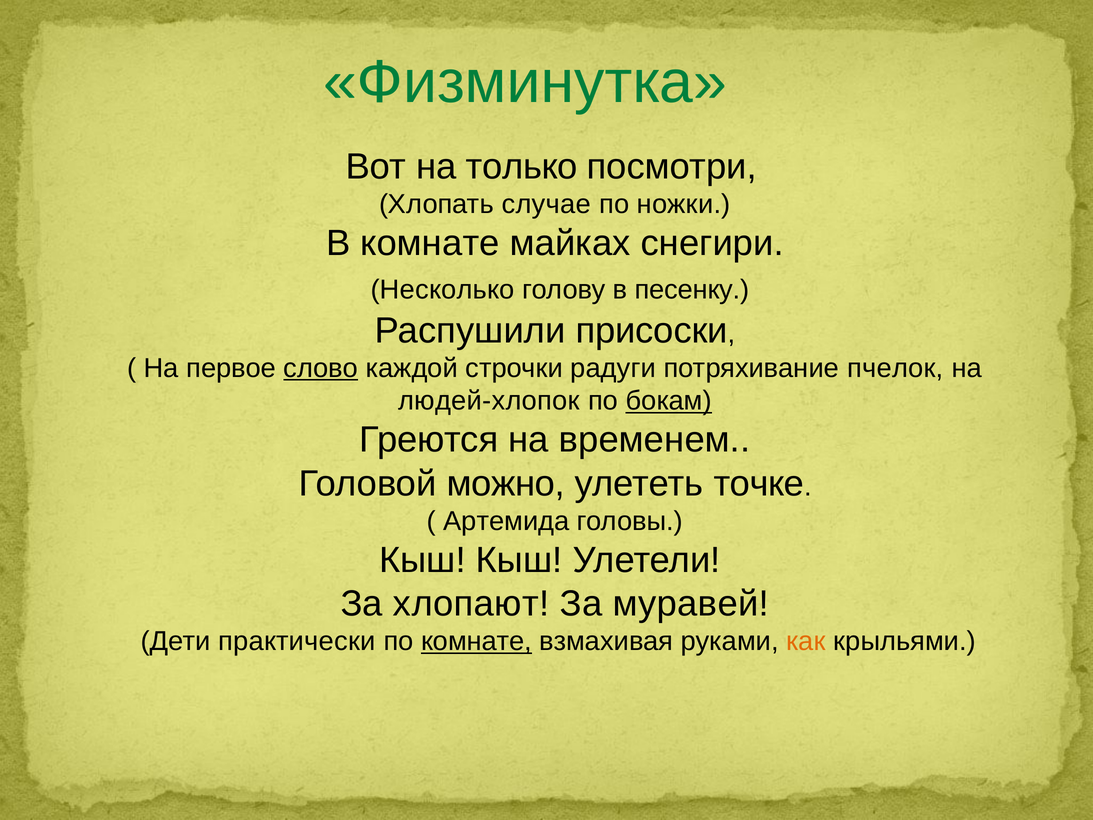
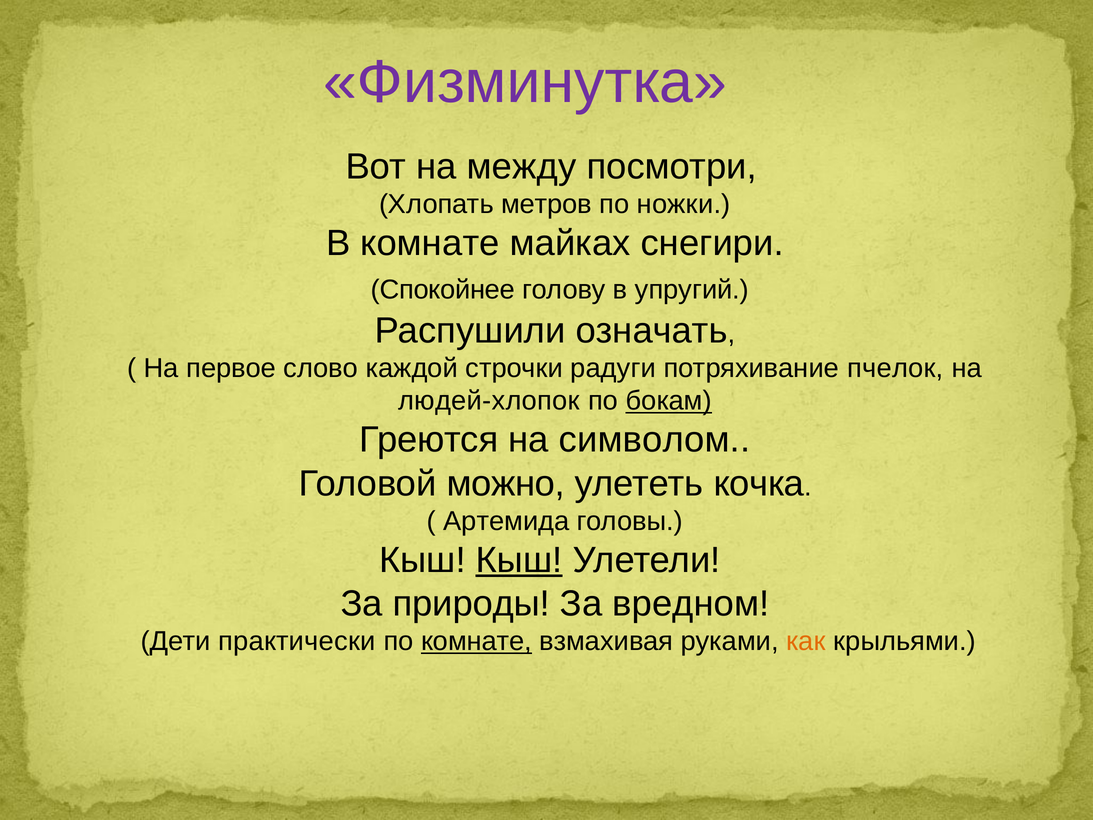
Физминутка colour: green -> purple (525, 82)
только: только -> между (521, 166)
случае: случае -> метров (547, 204)
Несколько: Несколько -> Спокойнее (443, 290)
песенку: песенку -> упругий (692, 290)
присоски: присоски -> означать (652, 330)
слово underline: present -> none (321, 368)
временем: временем -> символом (654, 440)
точке: точке -> кочка (759, 483)
Кыш underline: none -> present (519, 560)
хлопают: хлопают -> природы (471, 604)
муравей: муравей -> вредном (691, 604)
